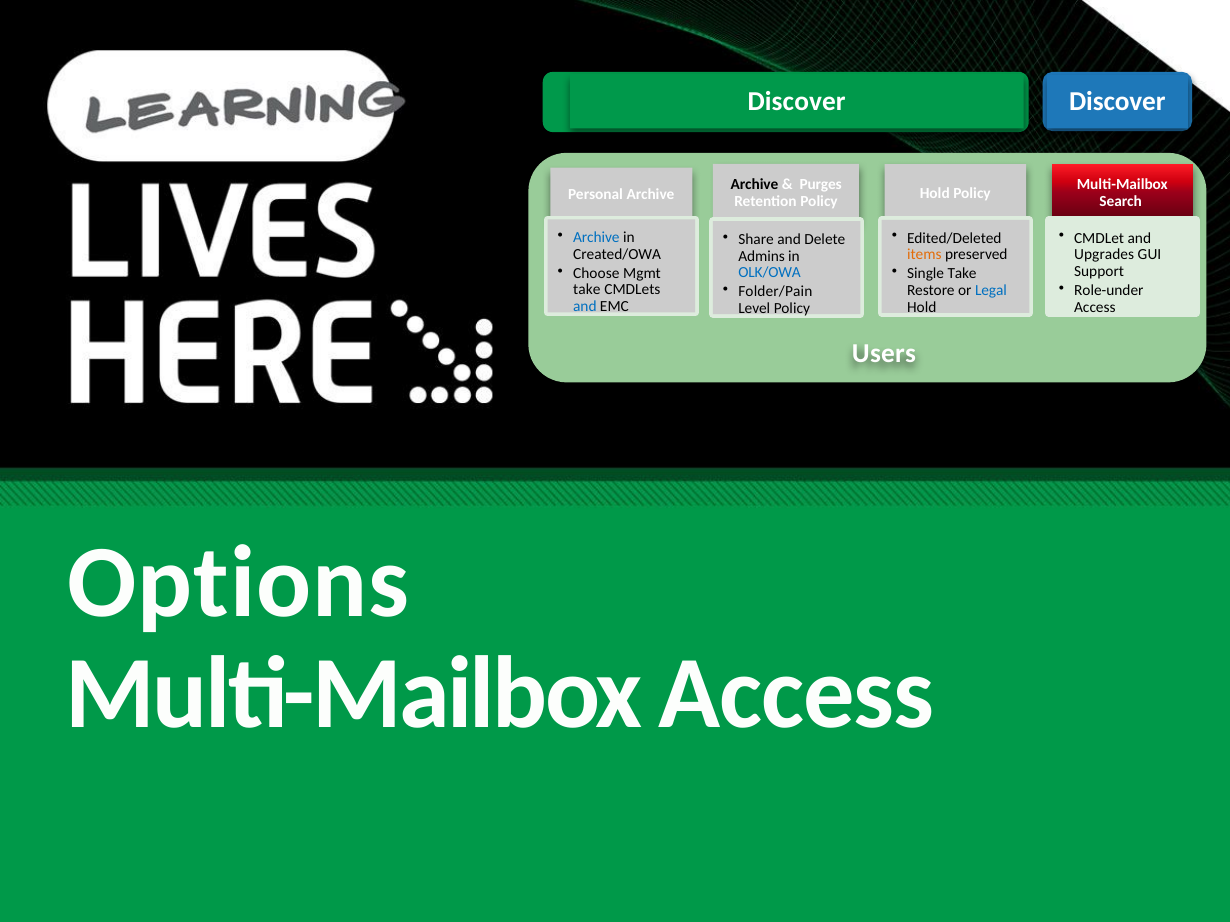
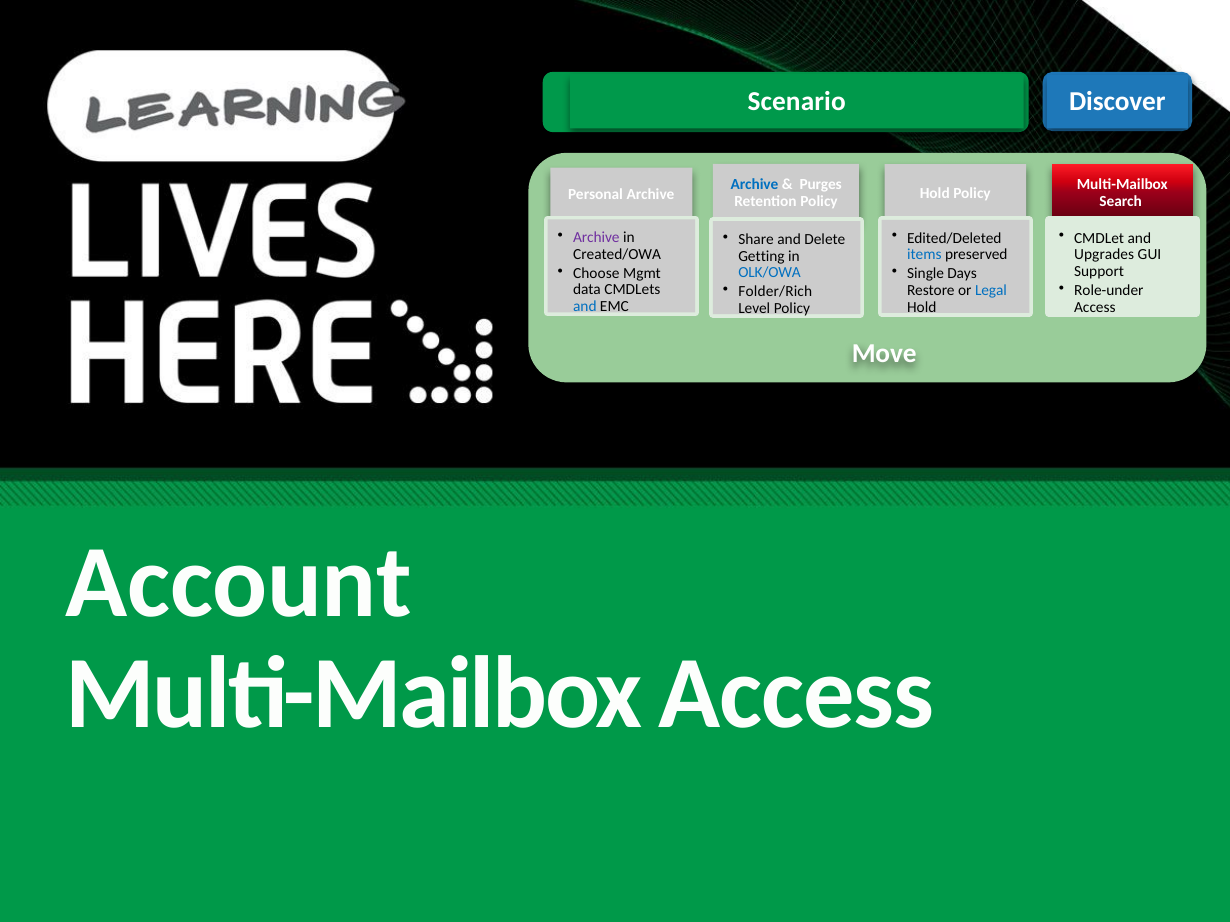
Discover: Discover -> Scenario (797, 101)
Archive colour: black -> blue (755, 185)
Archive colour: blue -> purple (596, 238)
items colour: orange -> blue (924, 255)
Admins: Admins -> Getting (762, 256)
Single Take: Take -> Days (962, 274)
take: take -> data (587, 290)
Folder/Pain: Folder/Pain -> Folder/Rich (775, 292)
Users: Users -> Move (884, 353)
Options: Options -> Account (239, 583)
